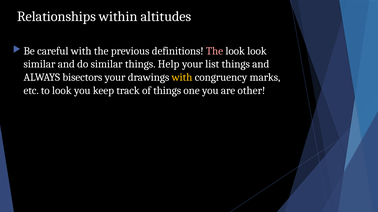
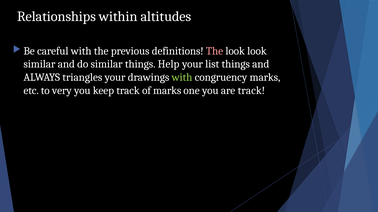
bisectors: bisectors -> triangles (82, 77)
with colour: yellow -> light green (182, 77)
to look: look -> very (62, 91)
of things: things -> marks (167, 91)
are other: other -> track (251, 91)
